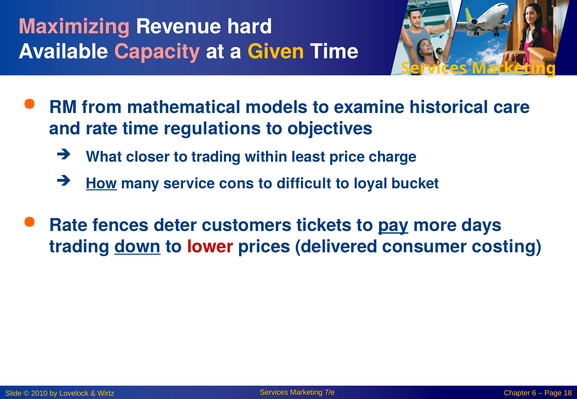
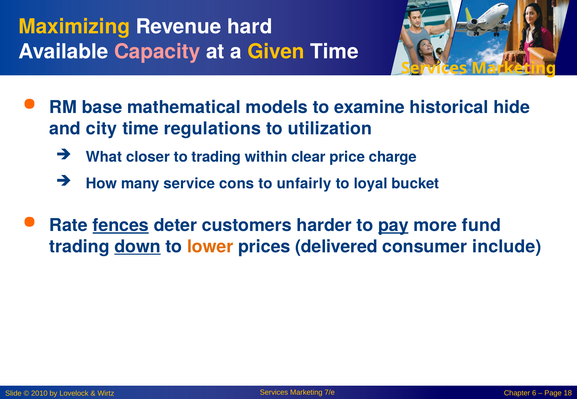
Maximizing colour: pink -> yellow (74, 27)
from: from -> base (102, 108)
care: care -> hide (512, 108)
and rate: rate -> city (102, 129)
objectives: objectives -> utilization (330, 129)
least: least -> clear (309, 157)
How underline: present -> none (101, 184)
difficult: difficult -> unfairly (304, 184)
fences underline: none -> present (121, 226)
tickets: tickets -> harder (324, 226)
days: days -> fund (481, 226)
lower colour: red -> orange (210, 247)
costing: costing -> include (507, 247)
